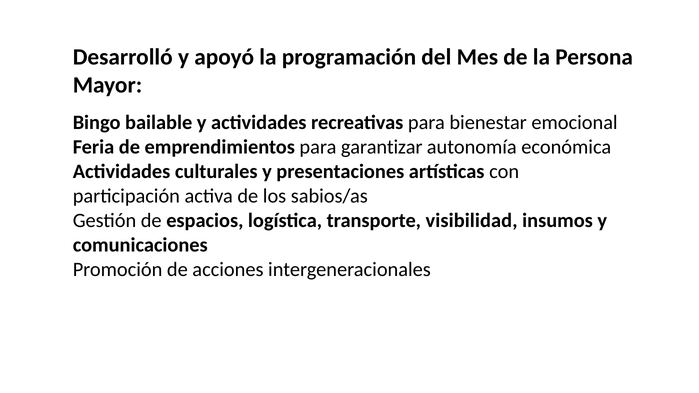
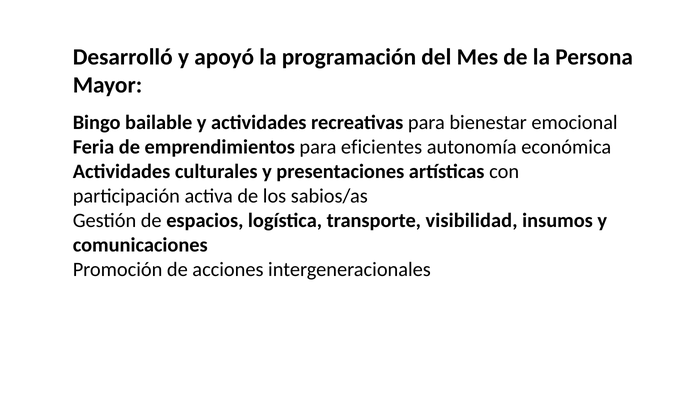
garantizar: garantizar -> eficientes (382, 147)
